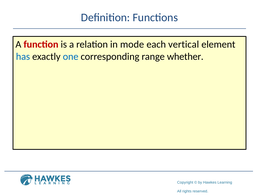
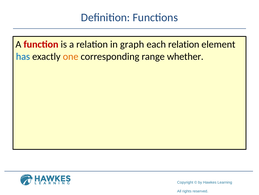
mode: mode -> graph (132, 44)
each vertical: vertical -> relation (184, 44)
one colour: blue -> orange (71, 56)
